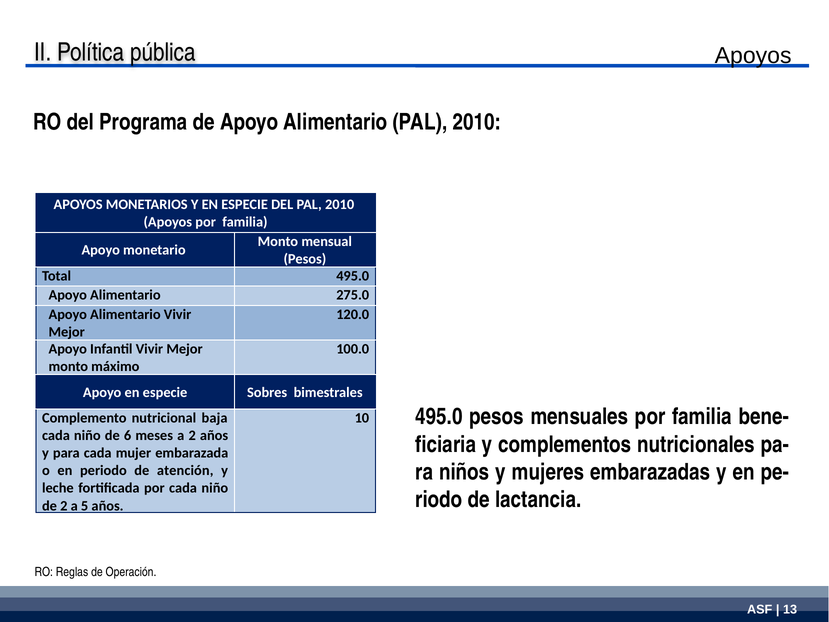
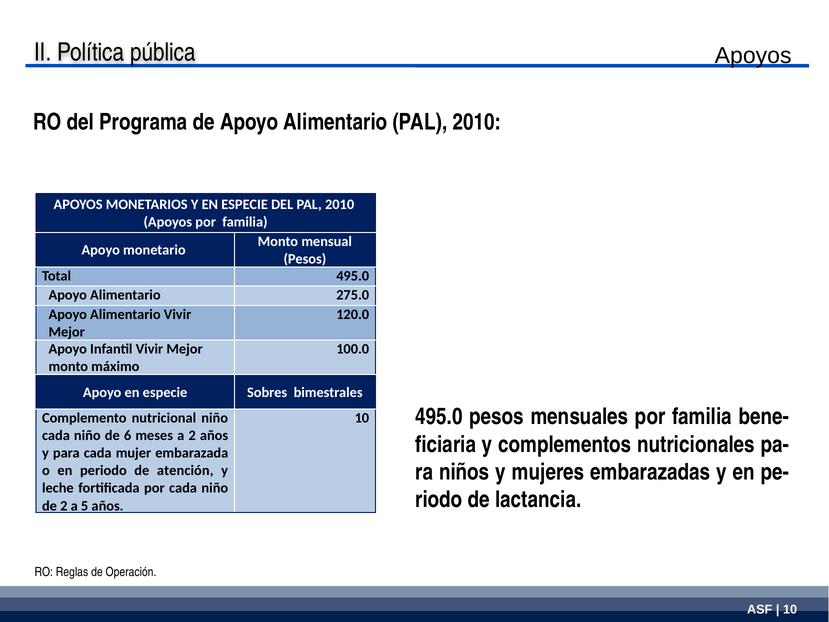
nutricional baja: baja -> niño (215, 418)
13: 13 -> 10 (790, 609)
